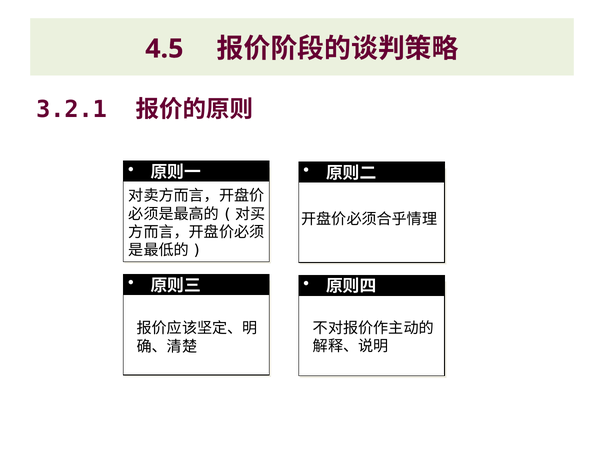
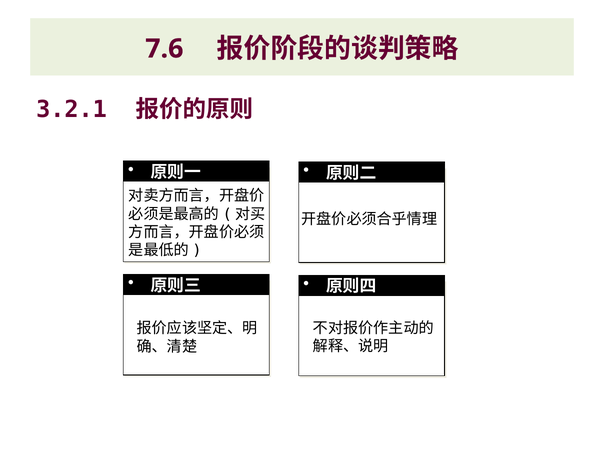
4.5: 4.5 -> 7.6 (164, 49)
